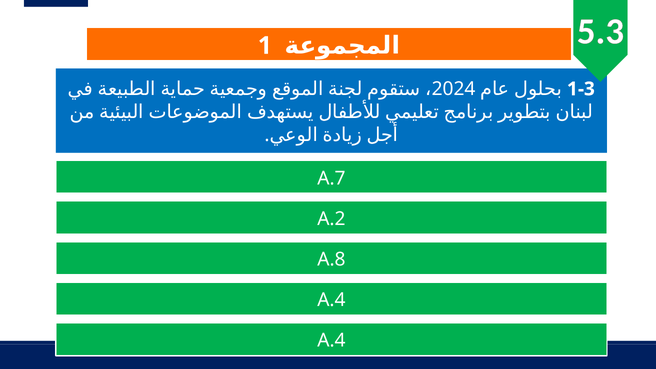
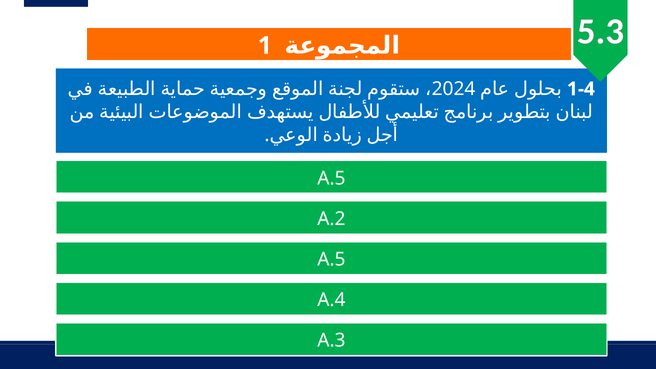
1-3: 1-3 -> 1-4 (581, 89)
A.7: A.7 -> A.5 (331, 178)
A.8: A.8 -> A.5 (331, 259)
A.4: A.4 -> A.3 (331, 341)
